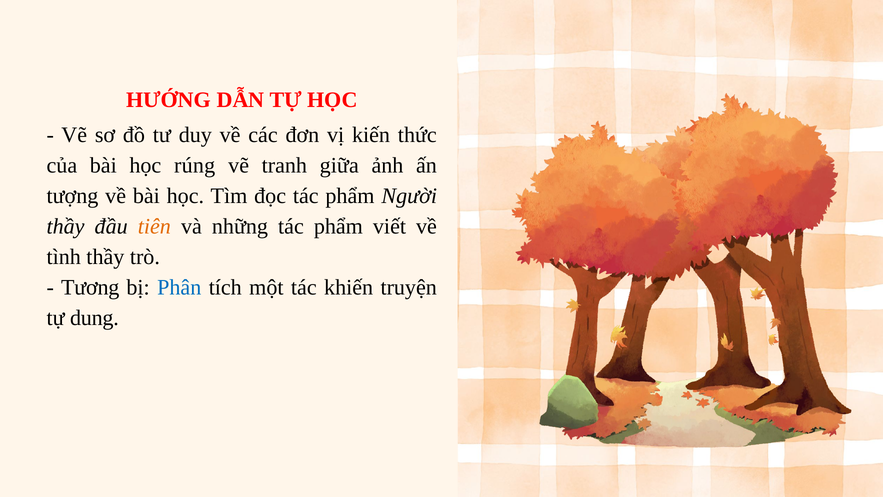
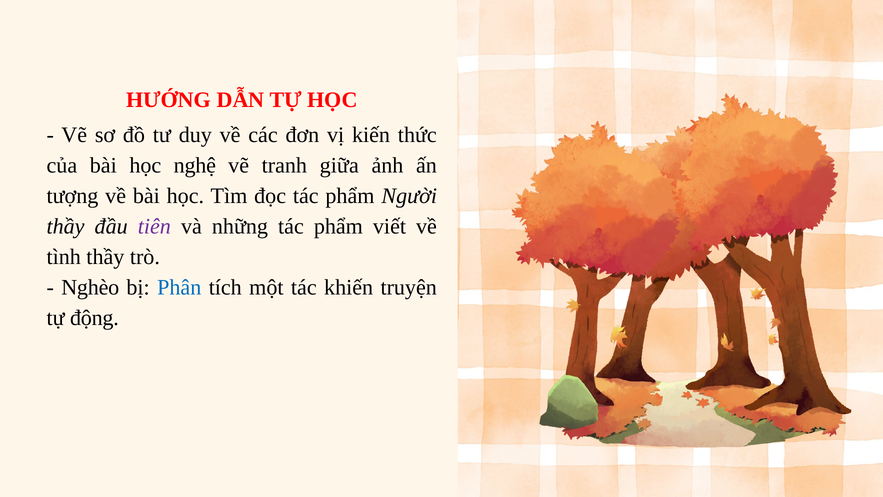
rúng: rúng -> nghệ (195, 166)
tiên colour: orange -> purple (154, 226)
Tương: Tương -> Nghèo (90, 287)
dung: dung -> động (94, 318)
